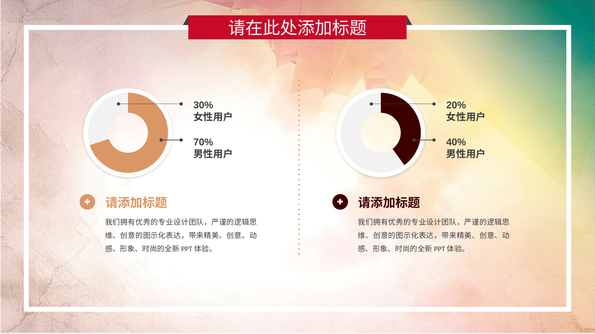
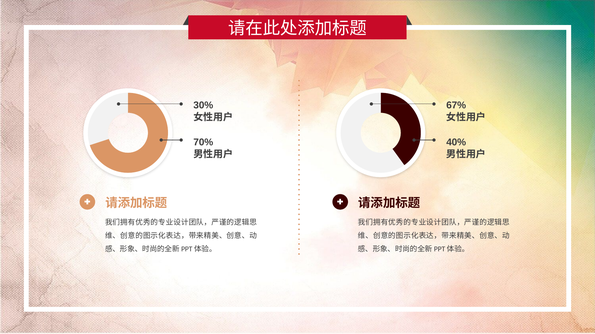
20%: 20% -> 67% (456, 106)
